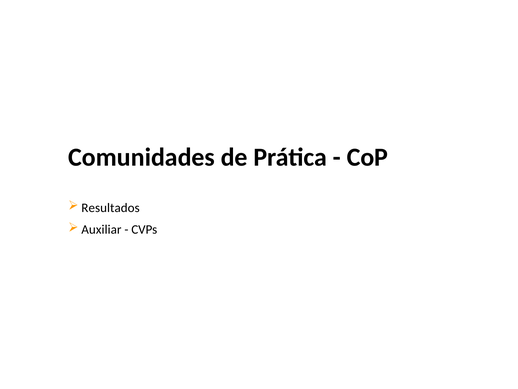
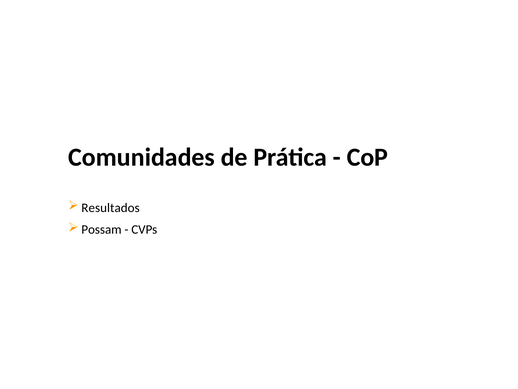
Auxiliar: Auxiliar -> Possam (101, 229)
